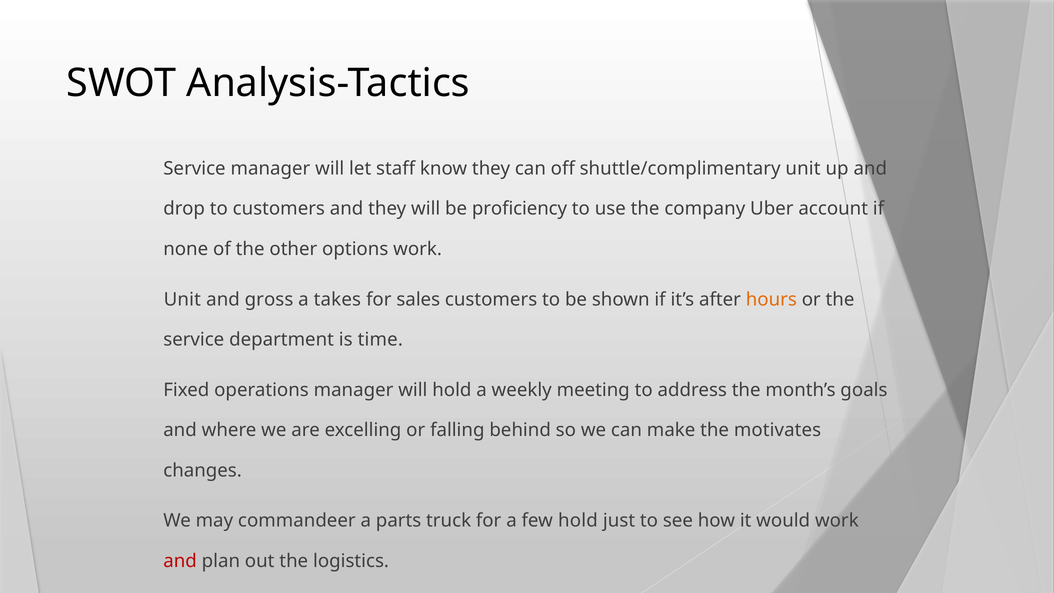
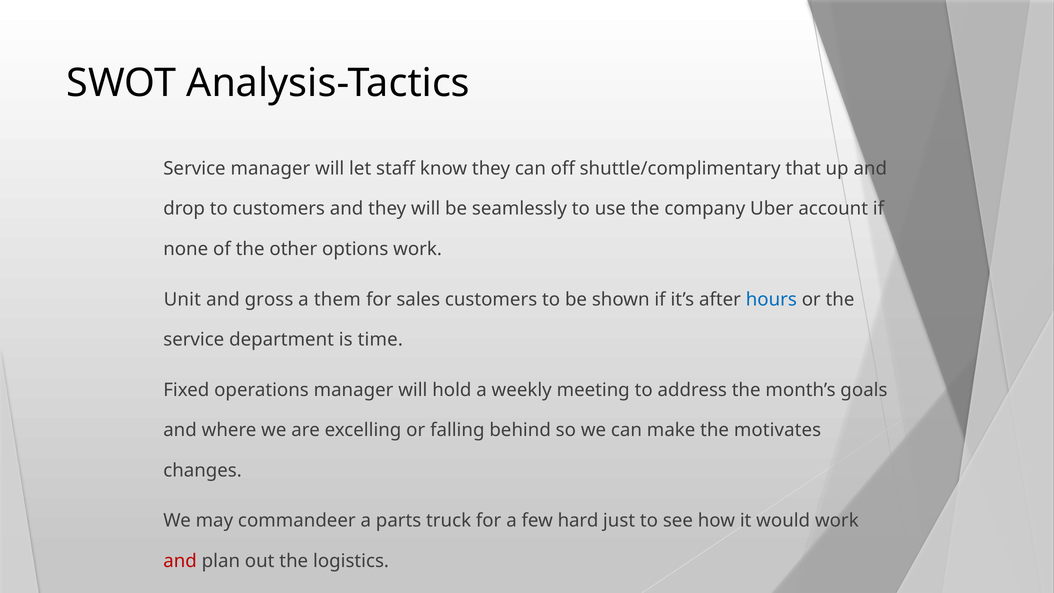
shuttle/complimentary unit: unit -> that (803, 168)
proficiency: proficiency -> seamlessly (519, 209)
takes: takes -> them (337, 299)
hours colour: orange -> blue (771, 299)
few hold: hold -> hard (578, 521)
